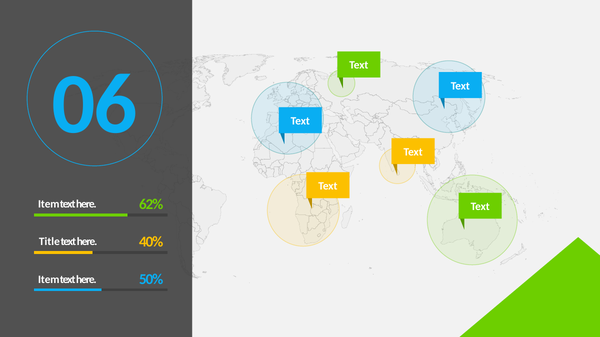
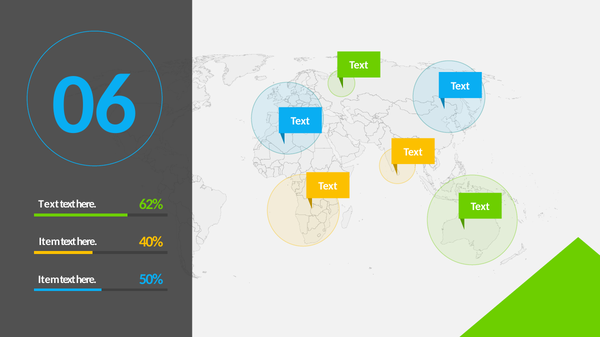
Item: Item -> Text (49, 204)
Title: Title -> Item (49, 242)
